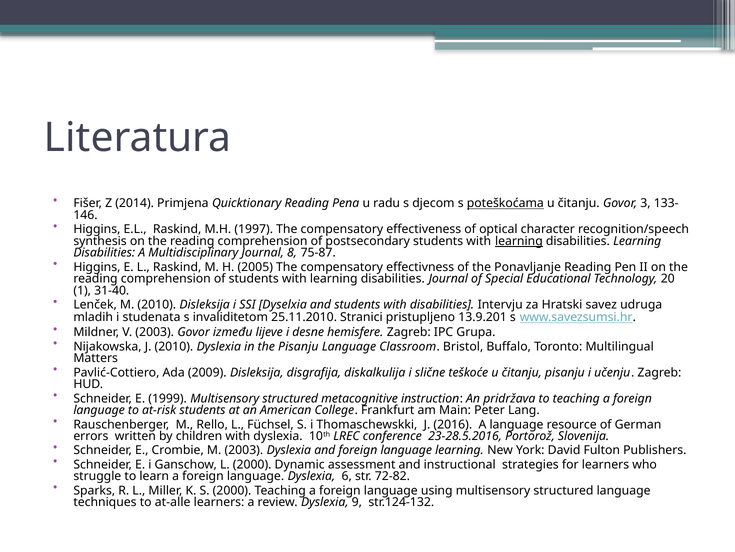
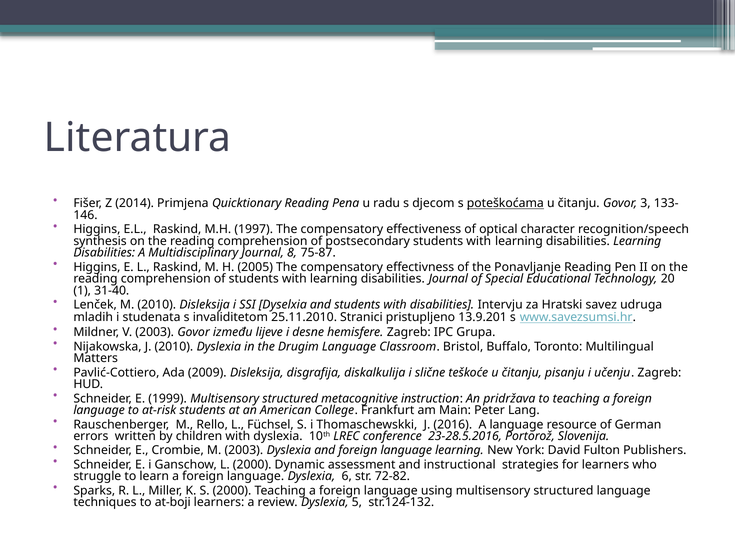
learning underline: present -> none (519, 241)
the Pisanju: Pisanju -> Drugim (298, 346)
at-alle: at-alle -> at-boji (173, 502)
9: 9 -> 5 (357, 502)
